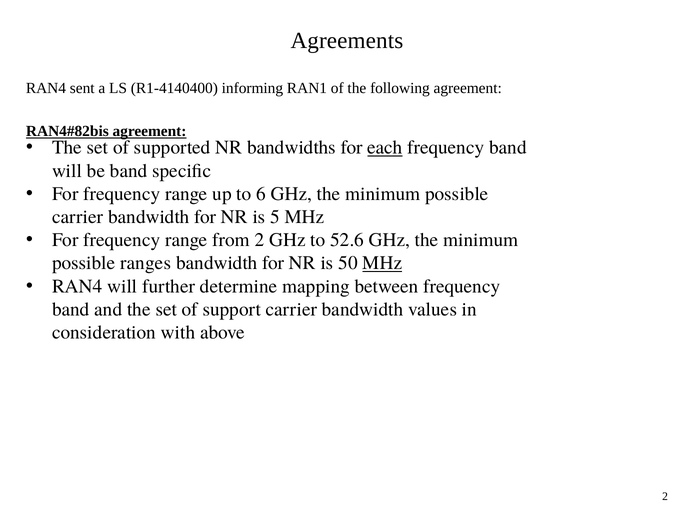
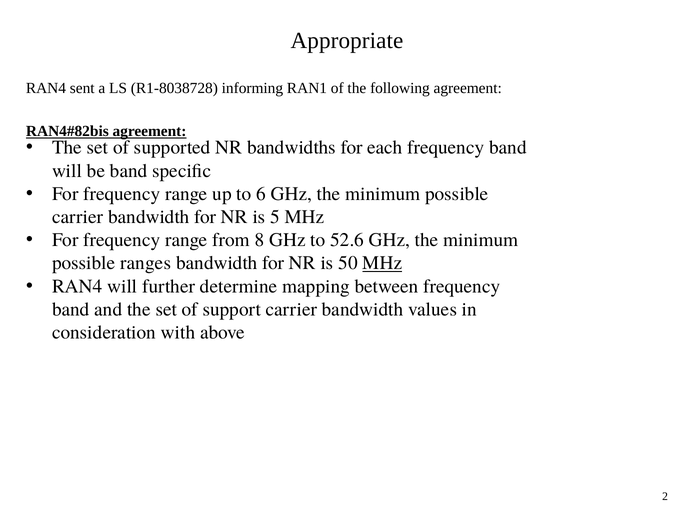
Agreements: Agreements -> Appropriate (347, 41)
R1-4140400: R1-4140400 -> R1-8038728 (174, 88)
each underline: present -> none (385, 148)
from 2: 2 -> 8 (259, 240)
